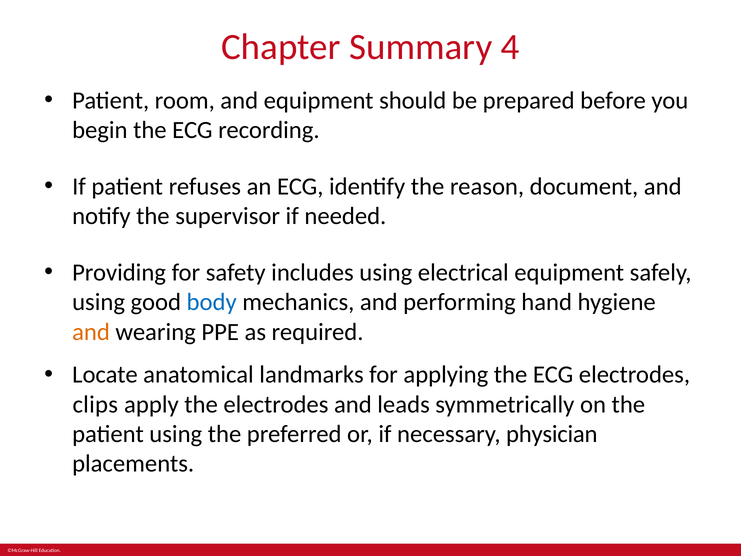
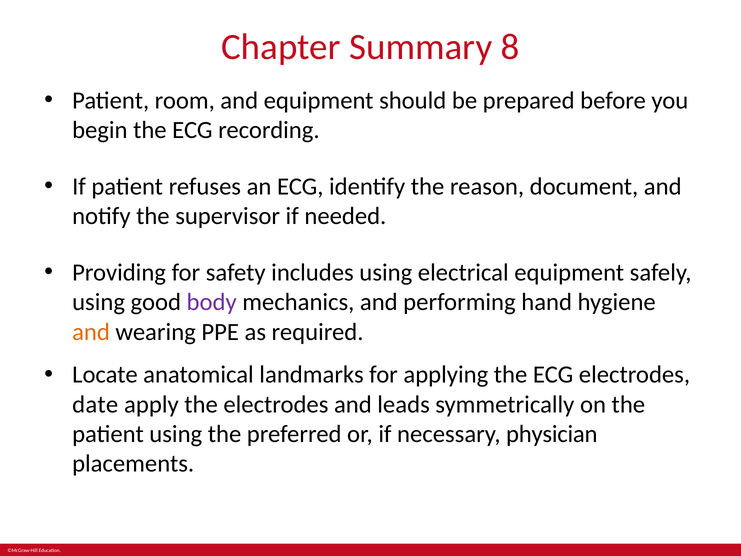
4: 4 -> 8 (510, 47)
body colour: blue -> purple (212, 302)
clips: clips -> date (95, 404)
